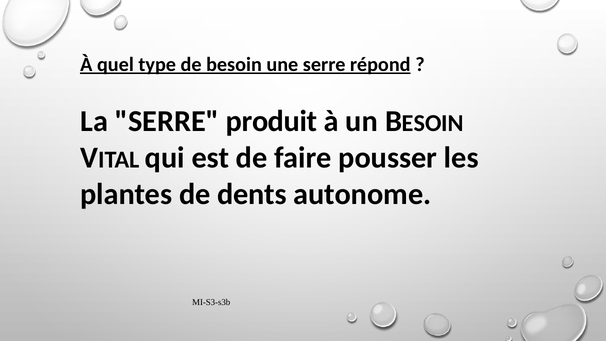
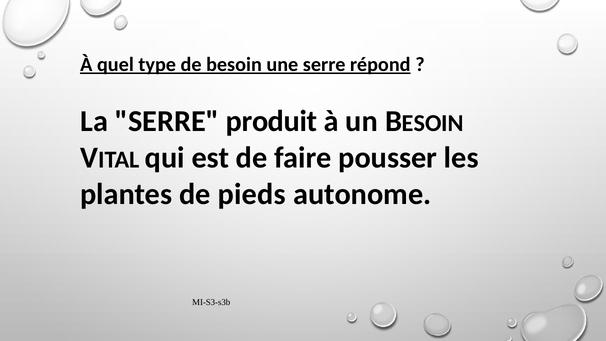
dents: dents -> pieds (252, 194)
